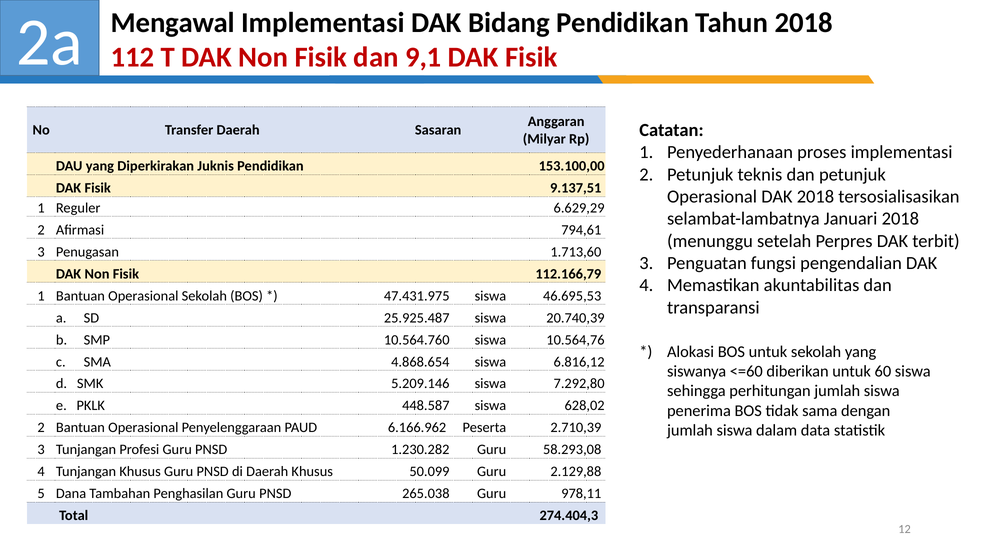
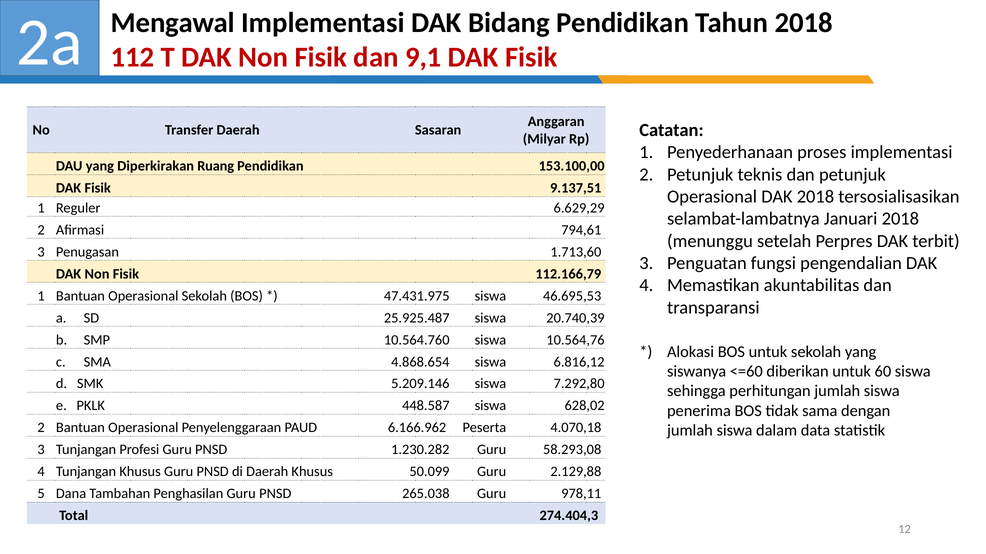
Juknis: Juknis -> Ruang (216, 166)
2.710,39: 2.710,39 -> 4.070,18 (576, 428)
